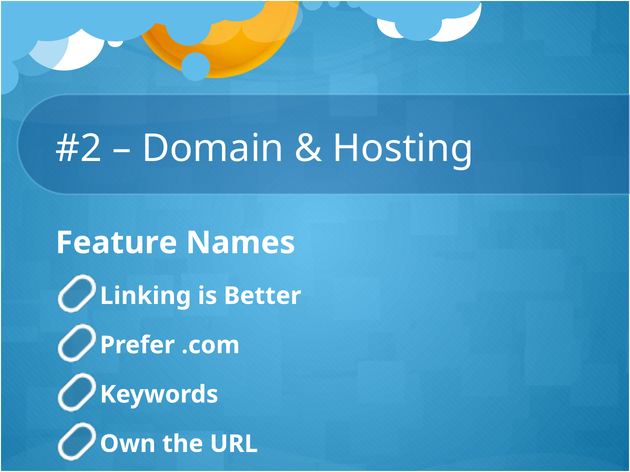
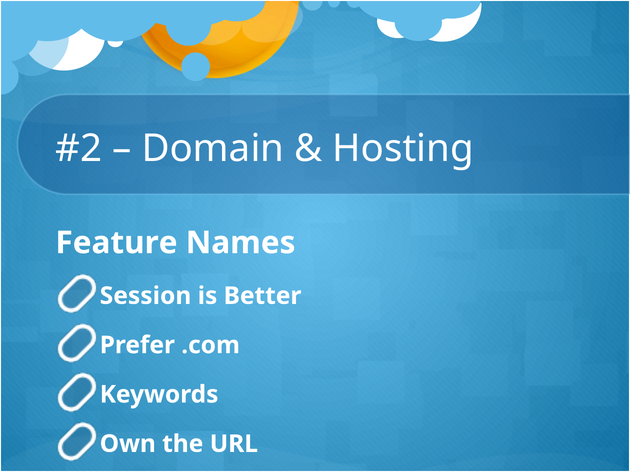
Linking: Linking -> Session (146, 296)
